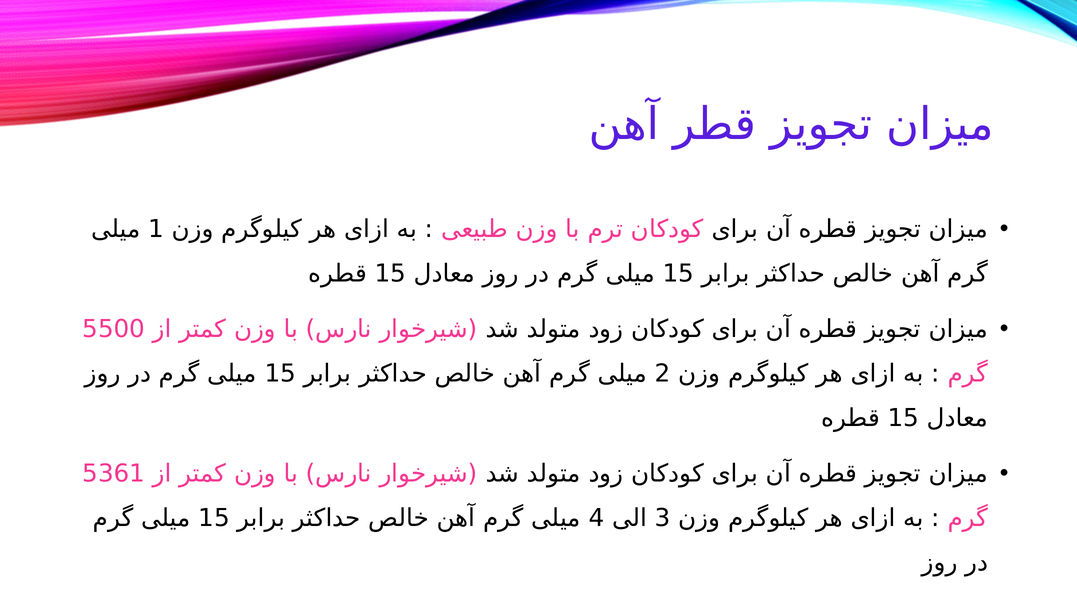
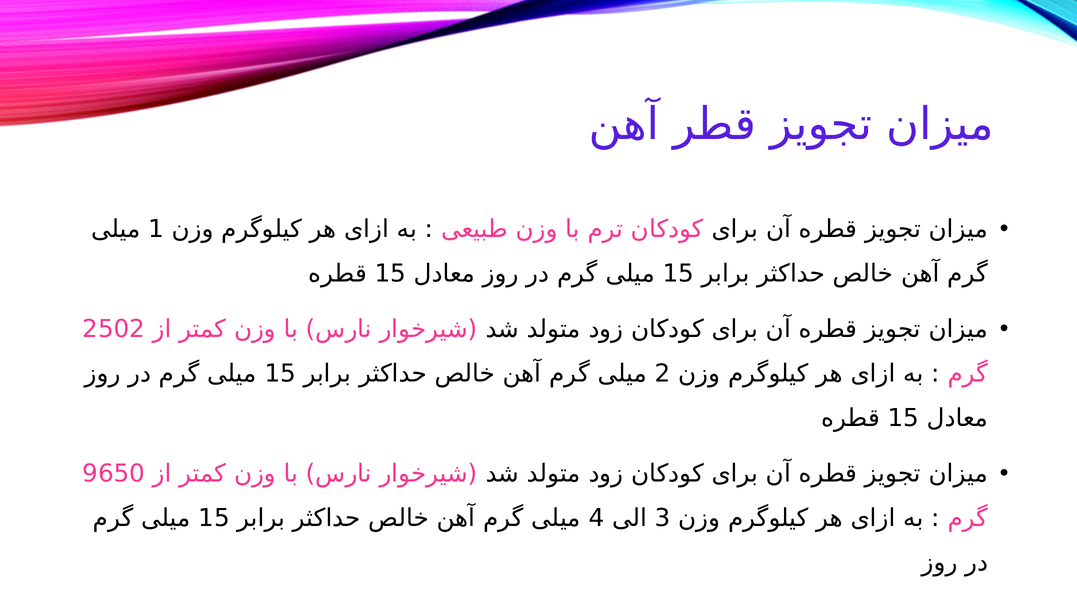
5500: 5500 -> 2502 (114, 329)
5361: 5361 -> 9650 (114, 474)
